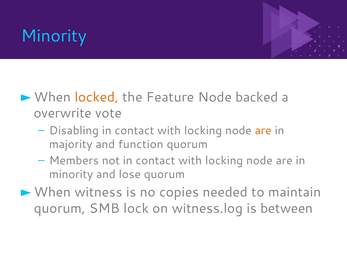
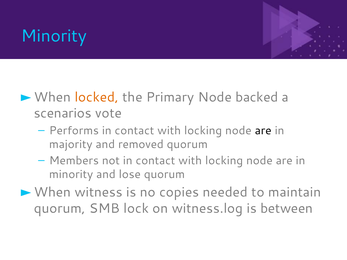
Feature: Feature -> Primary (170, 97)
overwrite: overwrite -> scenarios (63, 113)
Disabling: Disabling -> Performs (74, 131)
are colour: orange -> black (263, 131)
function: function -> removed (141, 144)
